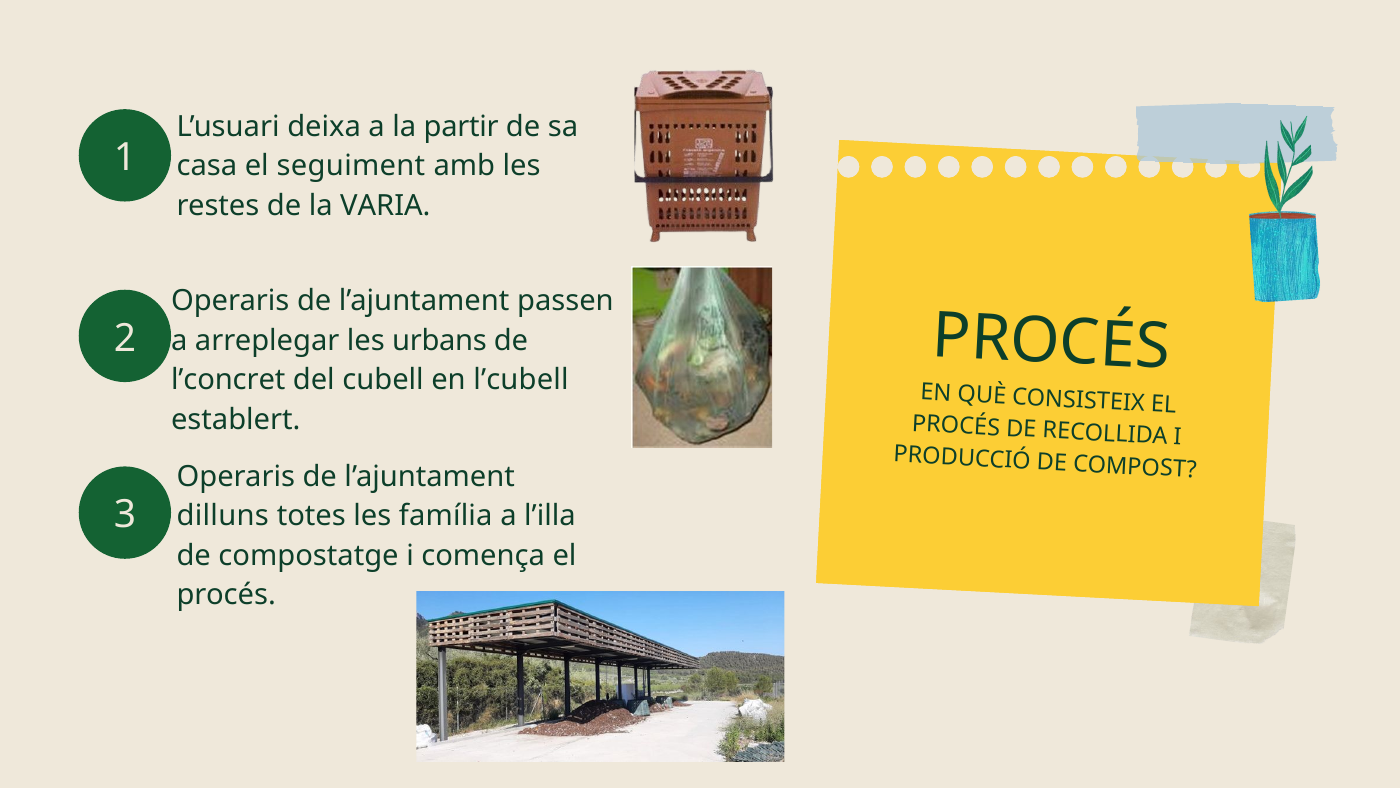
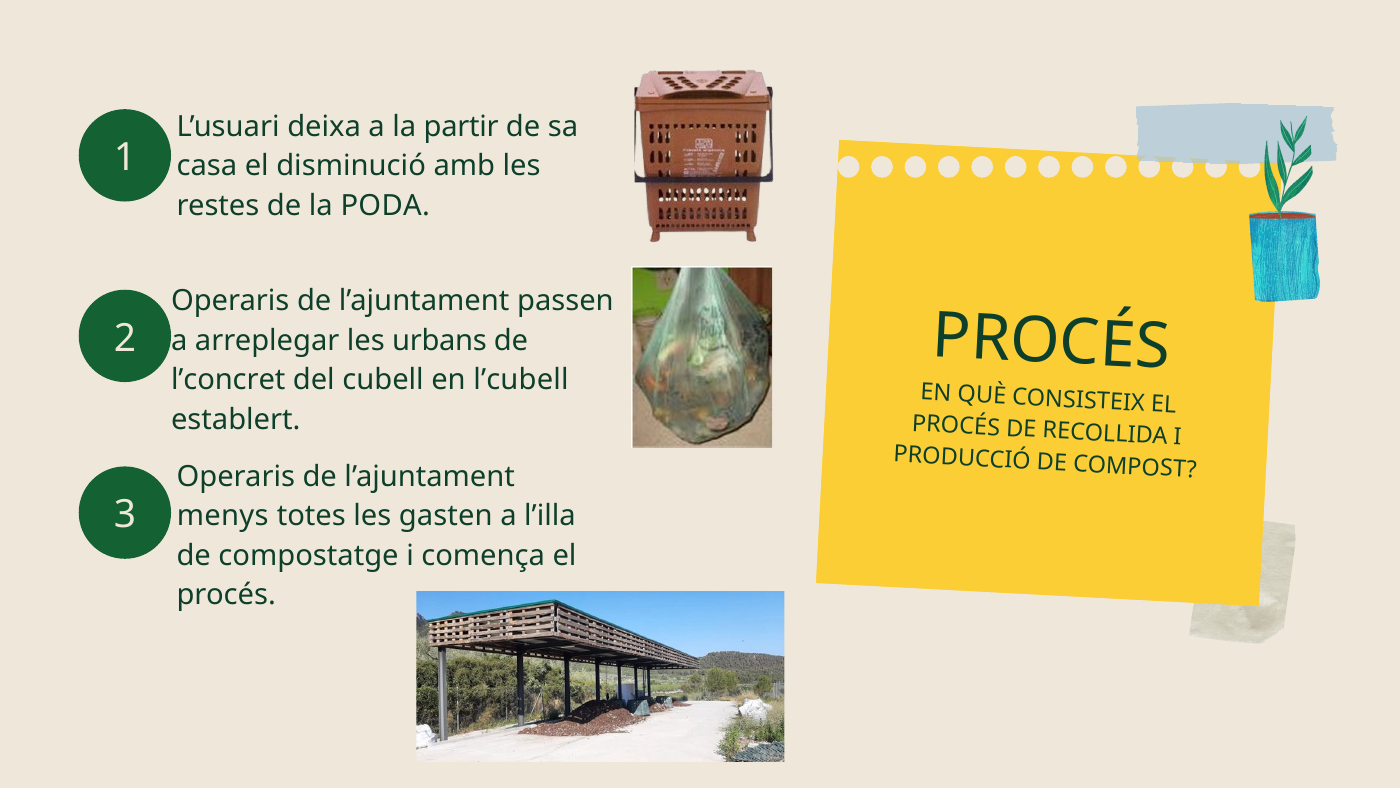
seguiment: seguiment -> disminució (351, 166)
VARIA: VARIA -> PODA (385, 205)
dilluns: dilluns -> menys (223, 516)
família: família -> gasten (446, 516)
